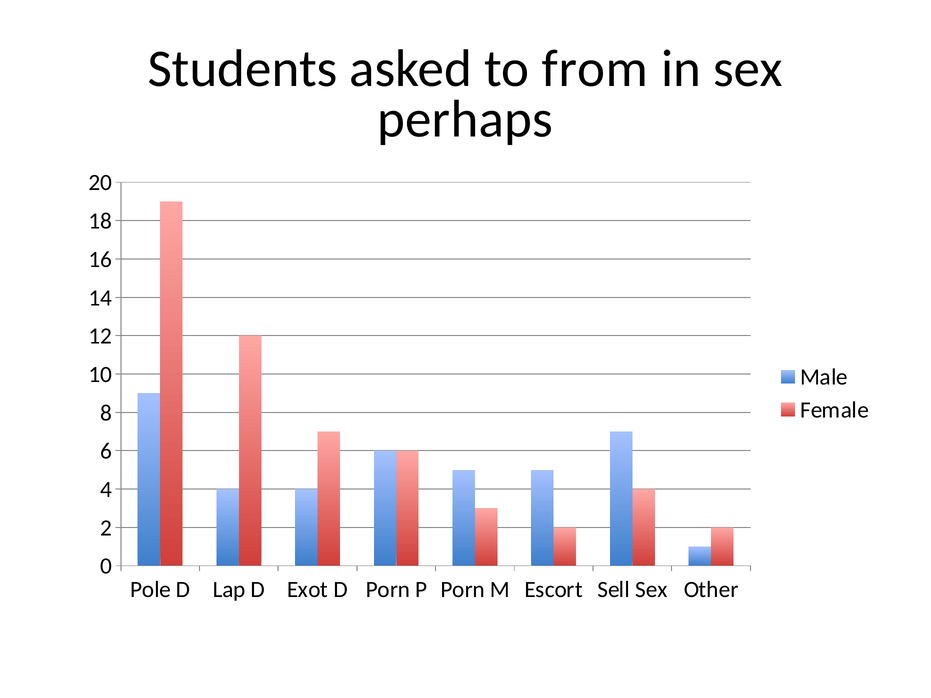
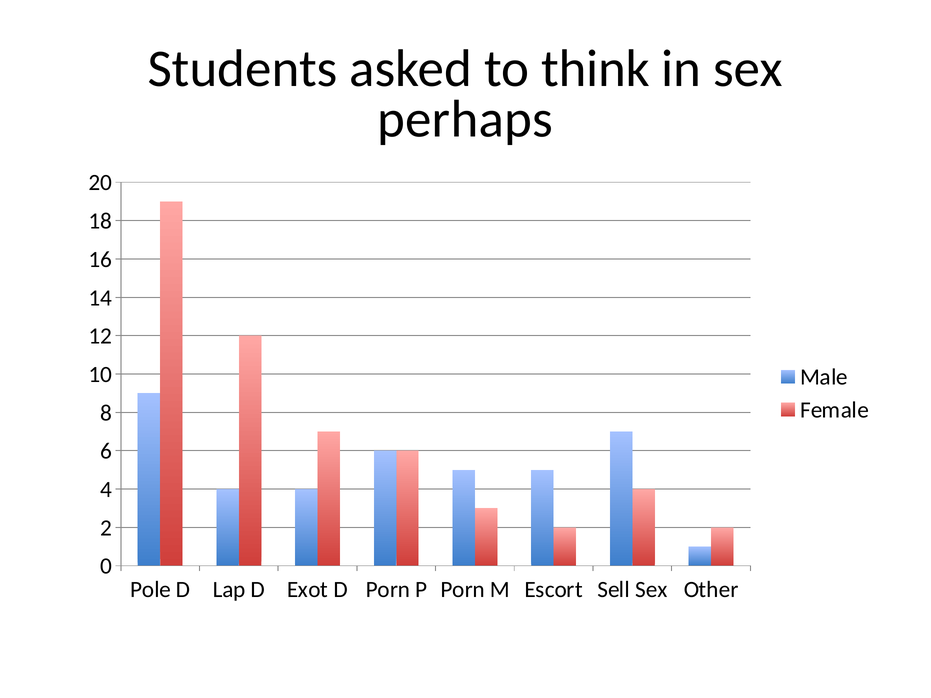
from: from -> think (595, 69)
